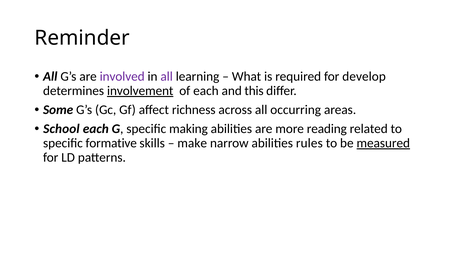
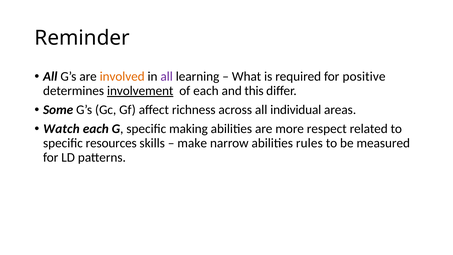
involved colour: purple -> orange (122, 77)
develop: develop -> positive (364, 77)
occurring: occurring -> individual (296, 110)
School: School -> Watch (61, 129)
reading: reading -> respect (327, 129)
formative: formative -> resources (111, 143)
measured underline: present -> none (383, 143)
